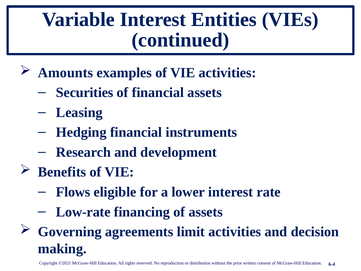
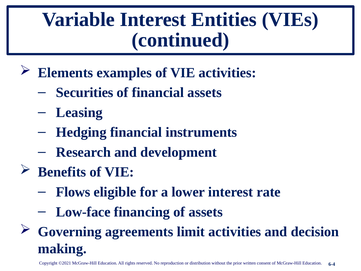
Amounts: Amounts -> Elements (66, 73)
Low-rate: Low-rate -> Low-face (83, 212)
